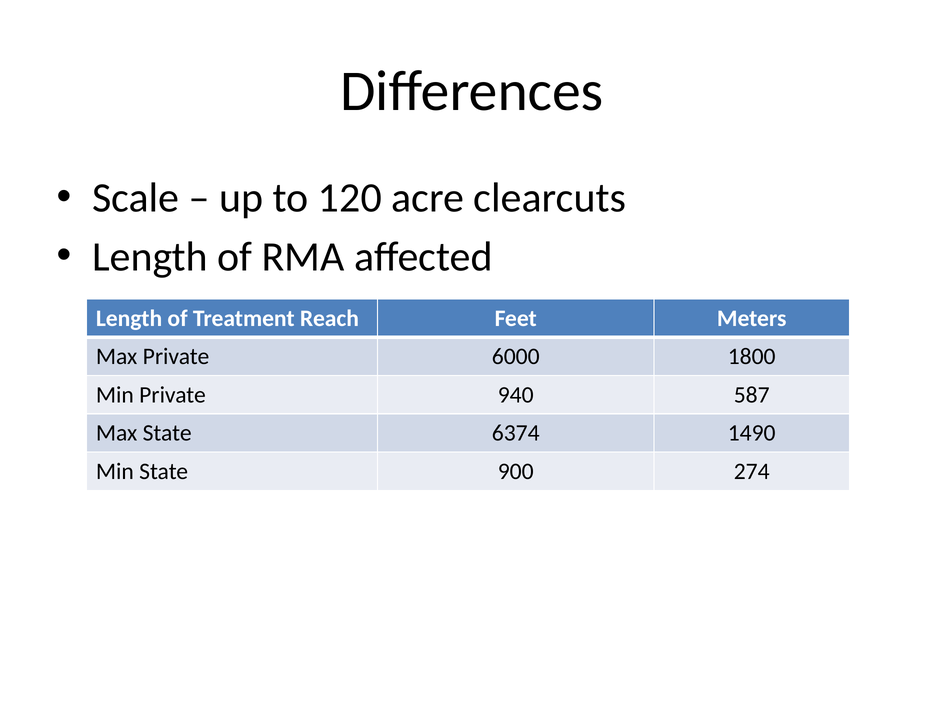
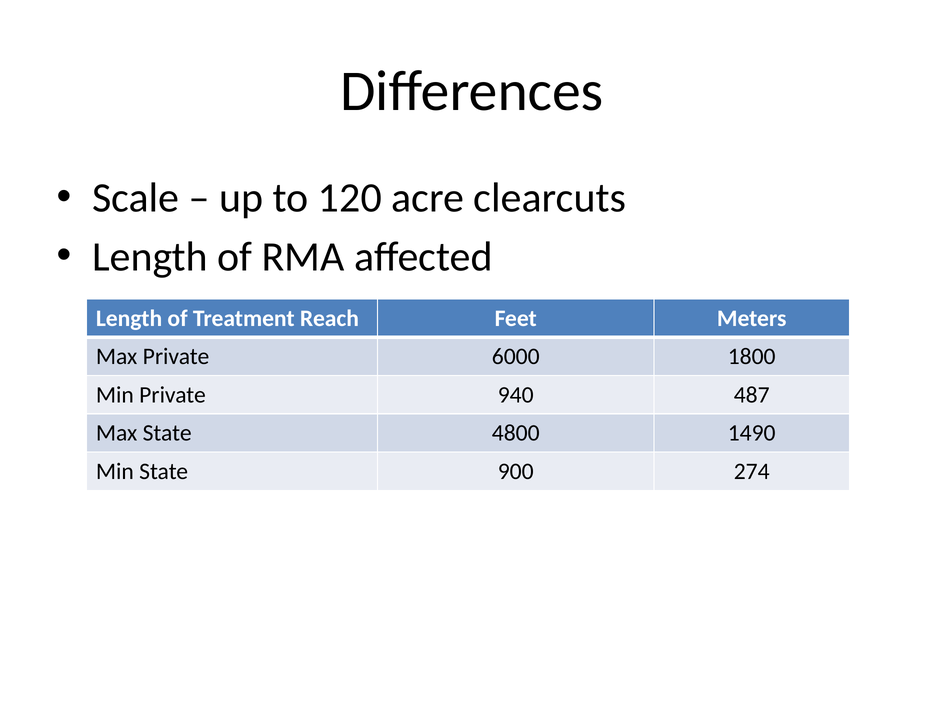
587: 587 -> 487 (752, 395)
6374: 6374 -> 4800 (516, 433)
